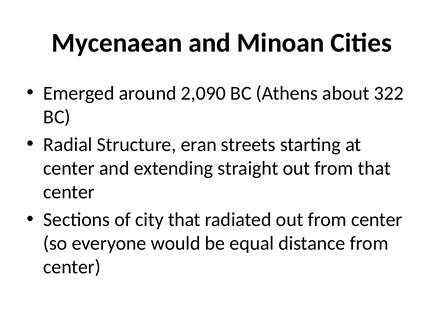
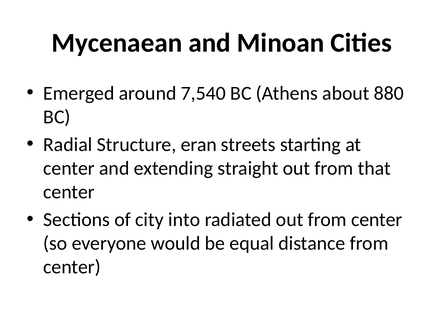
2,090: 2,090 -> 7,540 (203, 93)
322: 322 -> 880 (389, 93)
city that: that -> into (184, 220)
